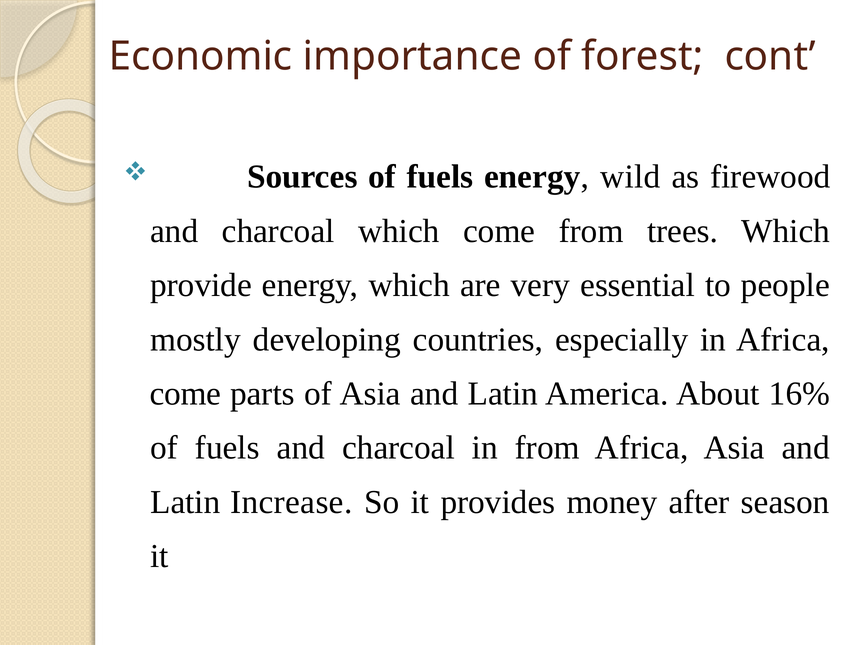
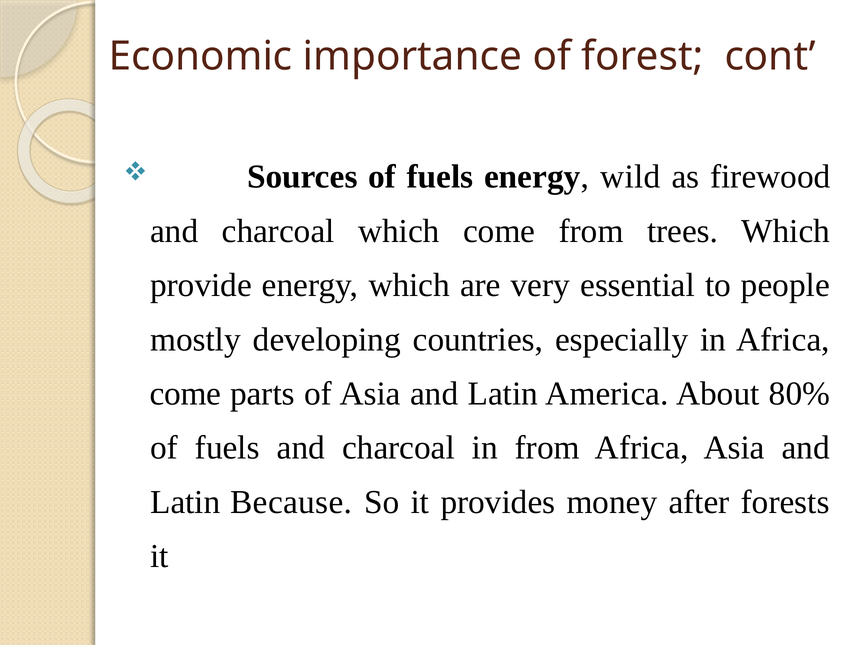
16%: 16% -> 80% (799, 393)
Increase: Increase -> Because (291, 502)
season: season -> forests (785, 502)
